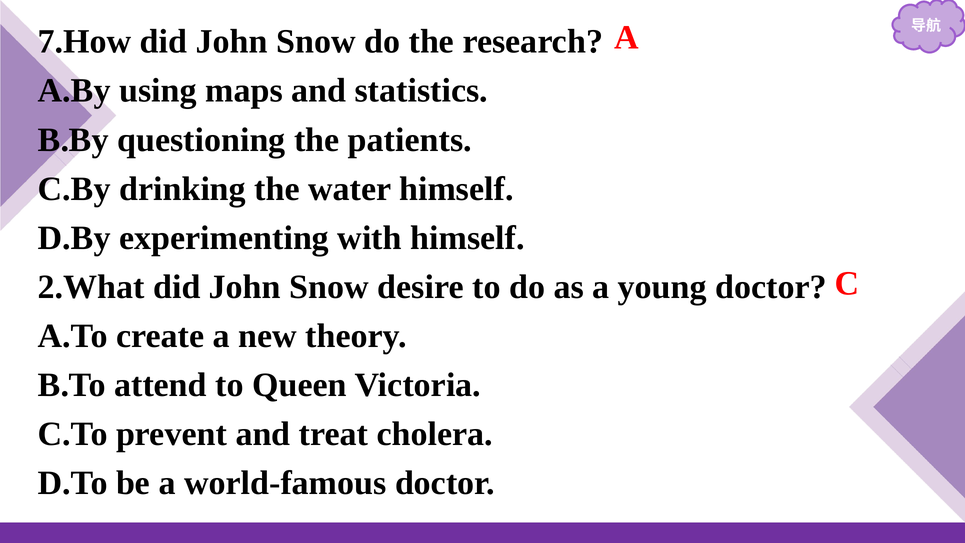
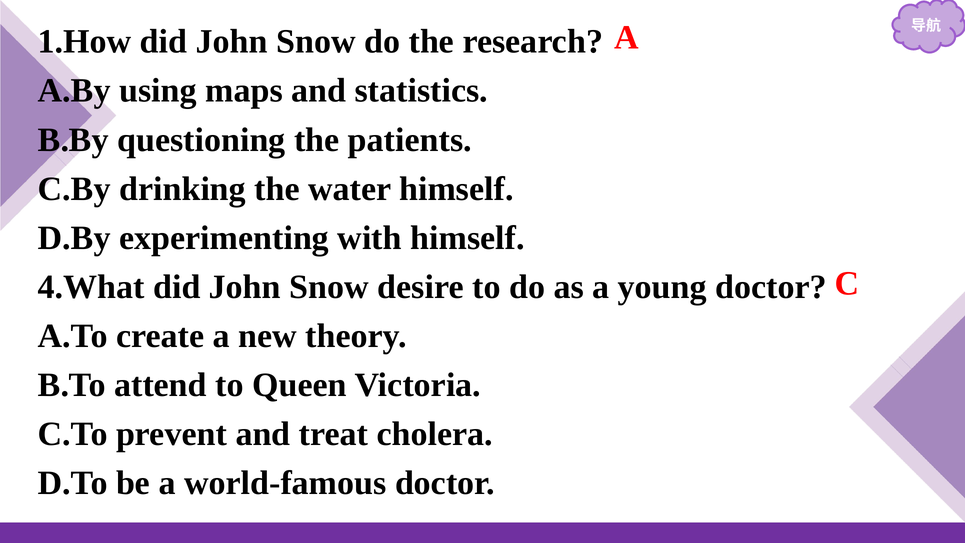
7.How: 7.How -> 1.How (85, 42)
2.What: 2.What -> 4.What (91, 287)
